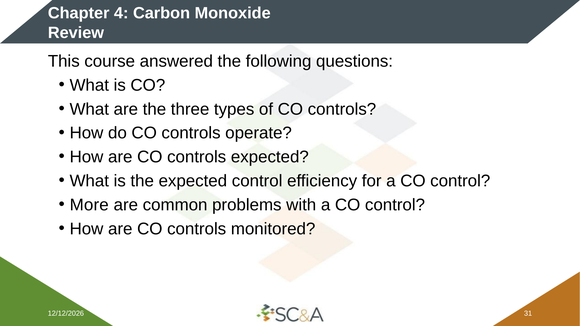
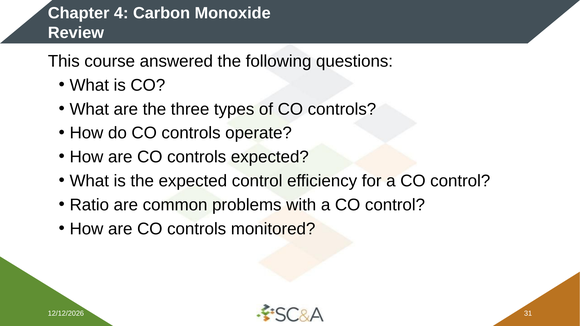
More: More -> Ratio (89, 205)
